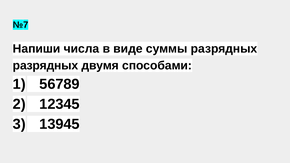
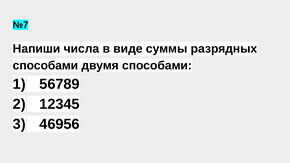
разрядных: разрядных -> способами (45, 66)
13945: 13945 -> 46956 (60, 124)
